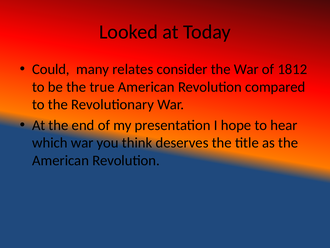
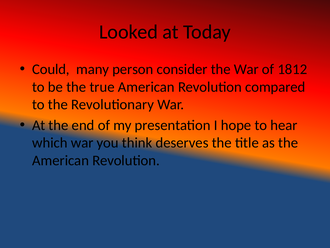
relates: relates -> person (133, 69)
